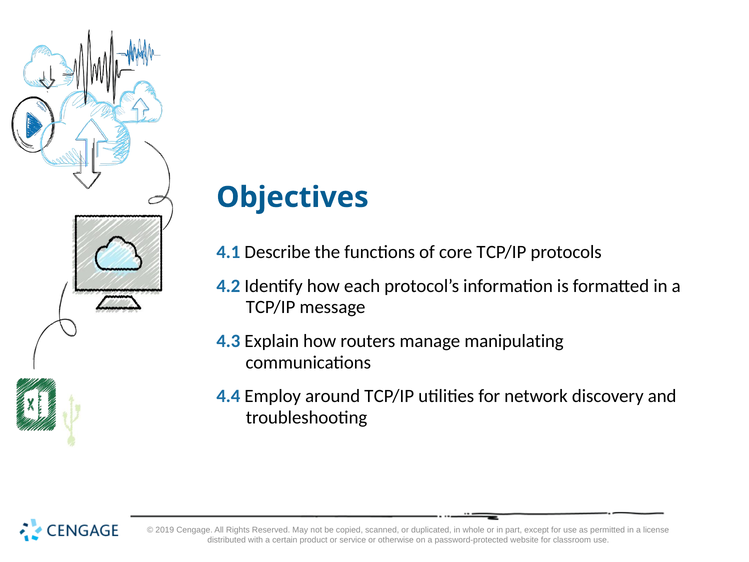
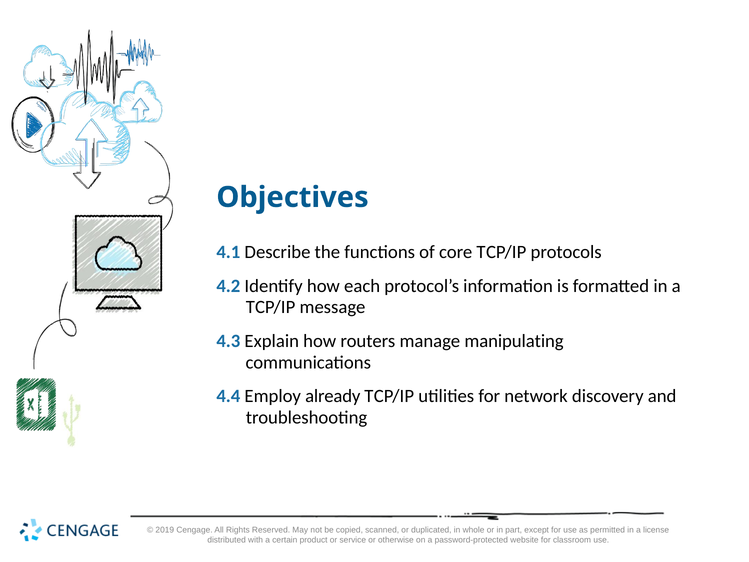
around: around -> already (333, 396)
